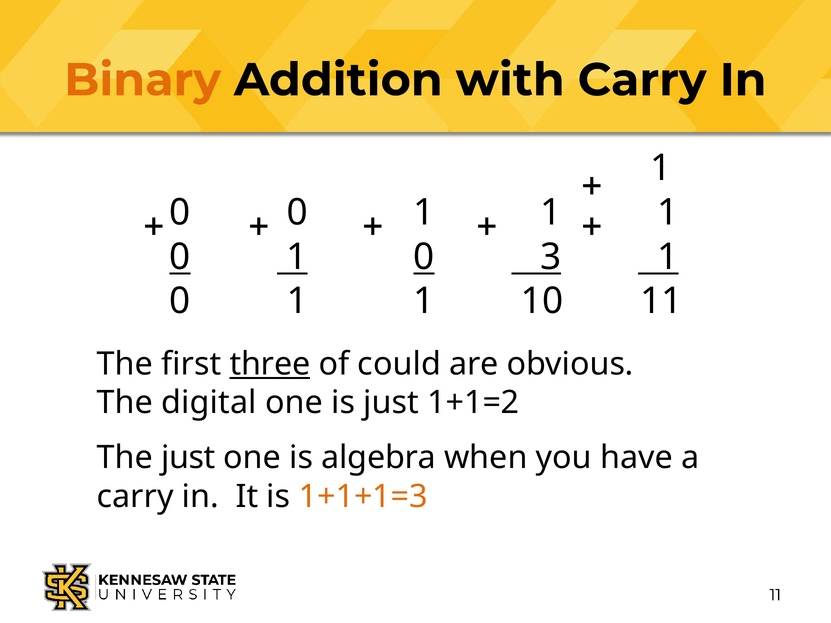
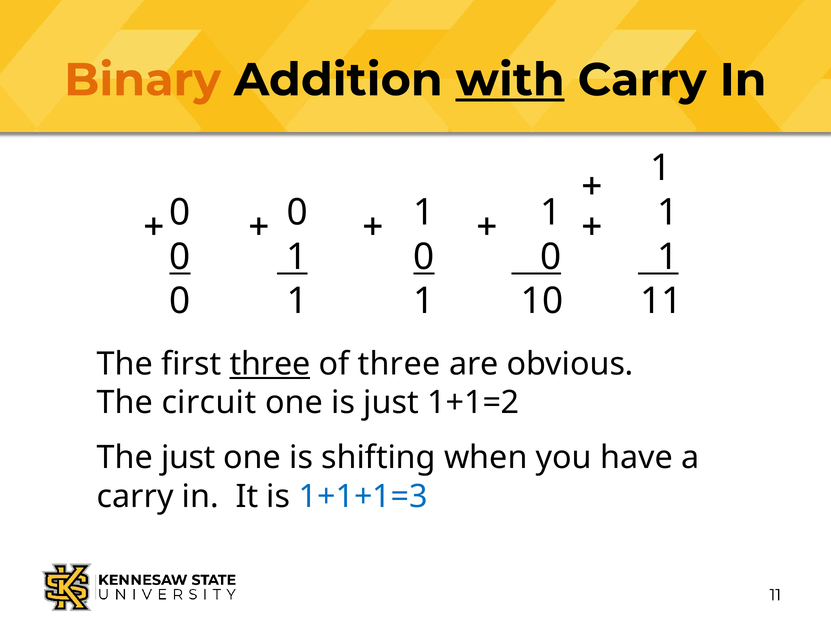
with underline: none -> present (510, 80)
0 1 0 3: 3 -> 0 (551, 257)
of could: could -> three (399, 364)
digital: digital -> circuit (209, 403)
algebra: algebra -> shifting (379, 458)
1+1+1=3 colour: orange -> blue (363, 497)
